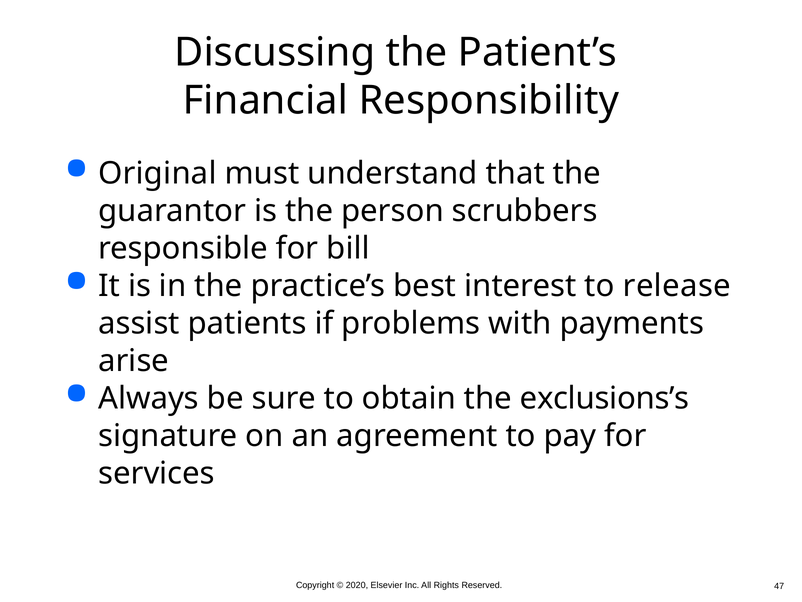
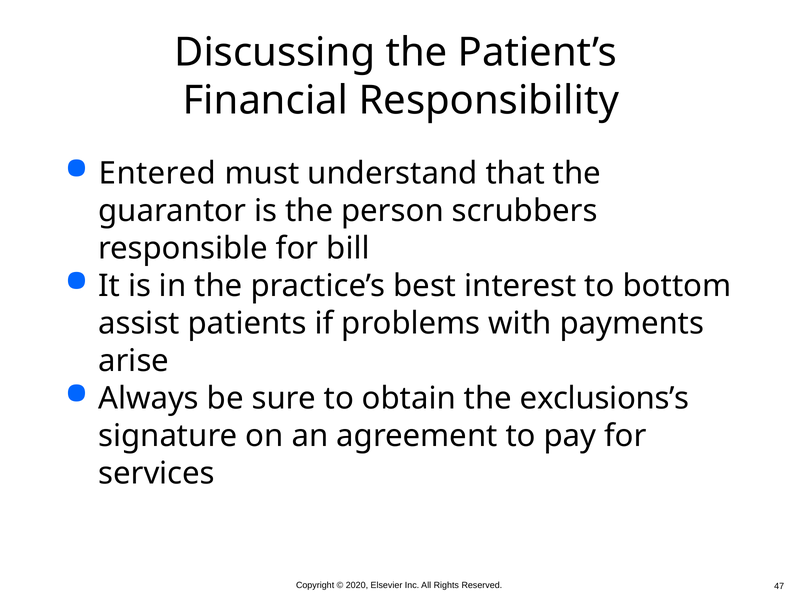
Original: Original -> Entered (157, 173)
release: release -> bottom (677, 286)
